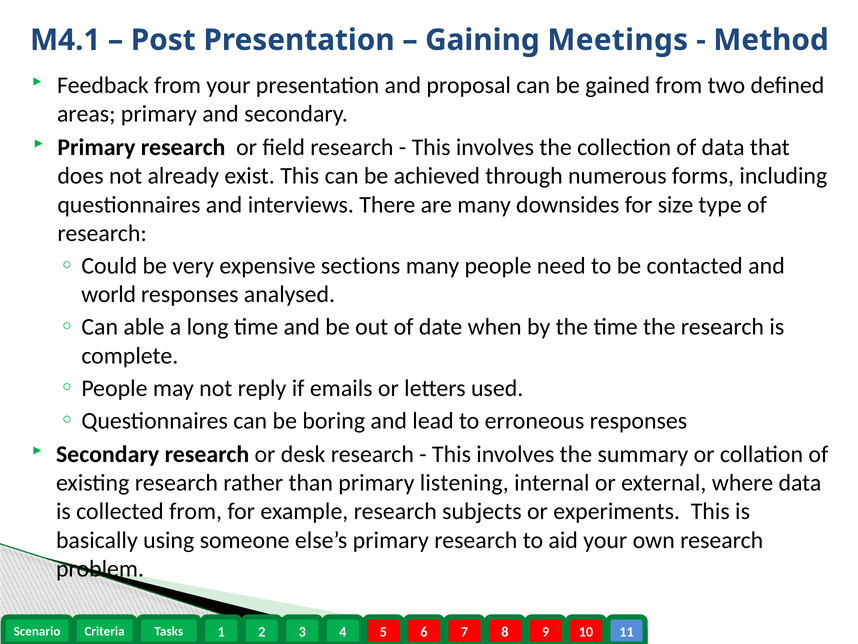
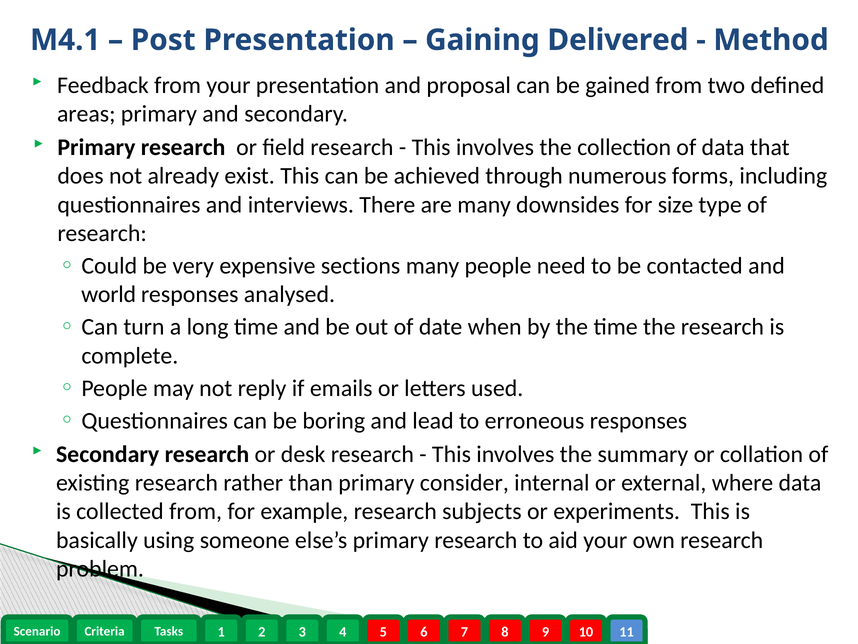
Meetings: Meetings -> Delivered (618, 40)
able: able -> turn (144, 327)
listening: listening -> consider (464, 483)
